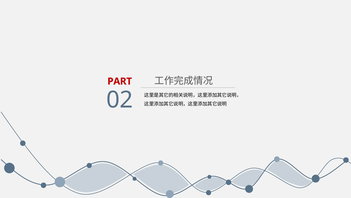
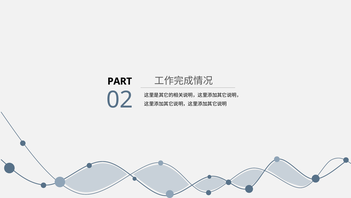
PART colour: red -> black (120, 81)
